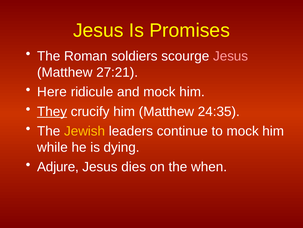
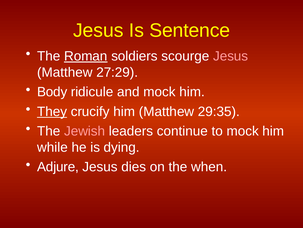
Promises: Promises -> Sentence (190, 30)
Roman underline: none -> present (86, 56)
27:21: 27:21 -> 27:29 (117, 72)
Here: Here -> Body (52, 92)
24:35: 24:35 -> 29:35 (219, 111)
Jewish colour: yellow -> pink (85, 131)
